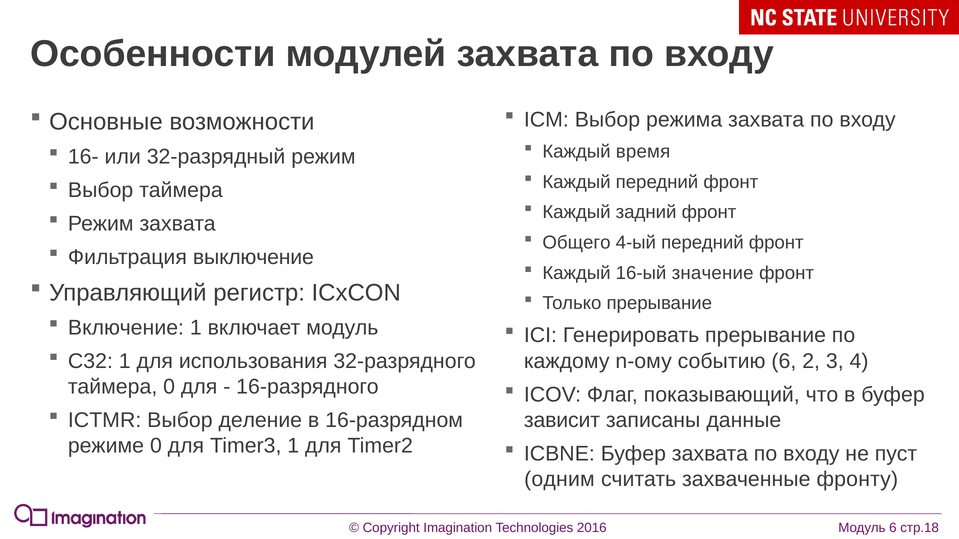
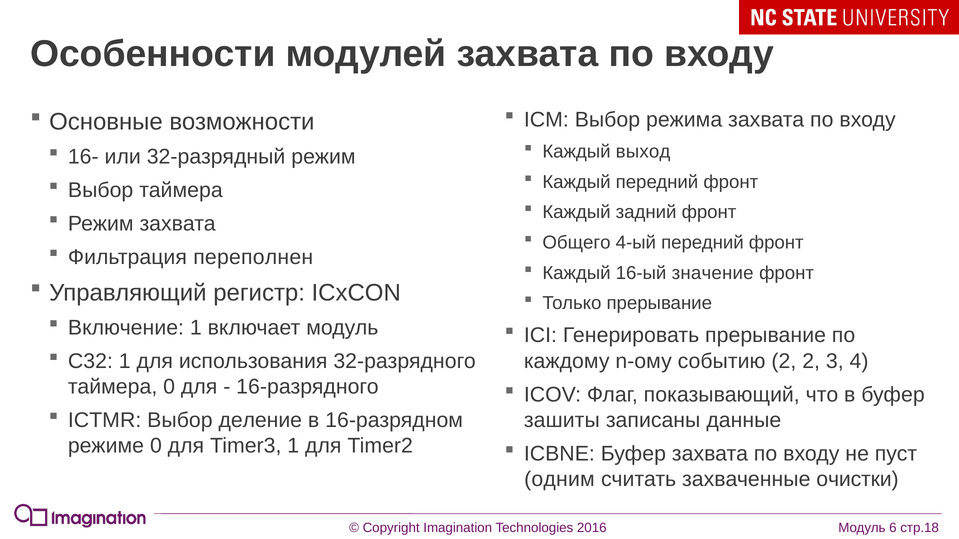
время: время -> выход (643, 152)
выключение: выключение -> переполнен (253, 258)
событию 6: 6 -> 2 (784, 361)
зависит: зависит -> зашиты (562, 421)
фронту: фронту -> очистки (857, 480)
